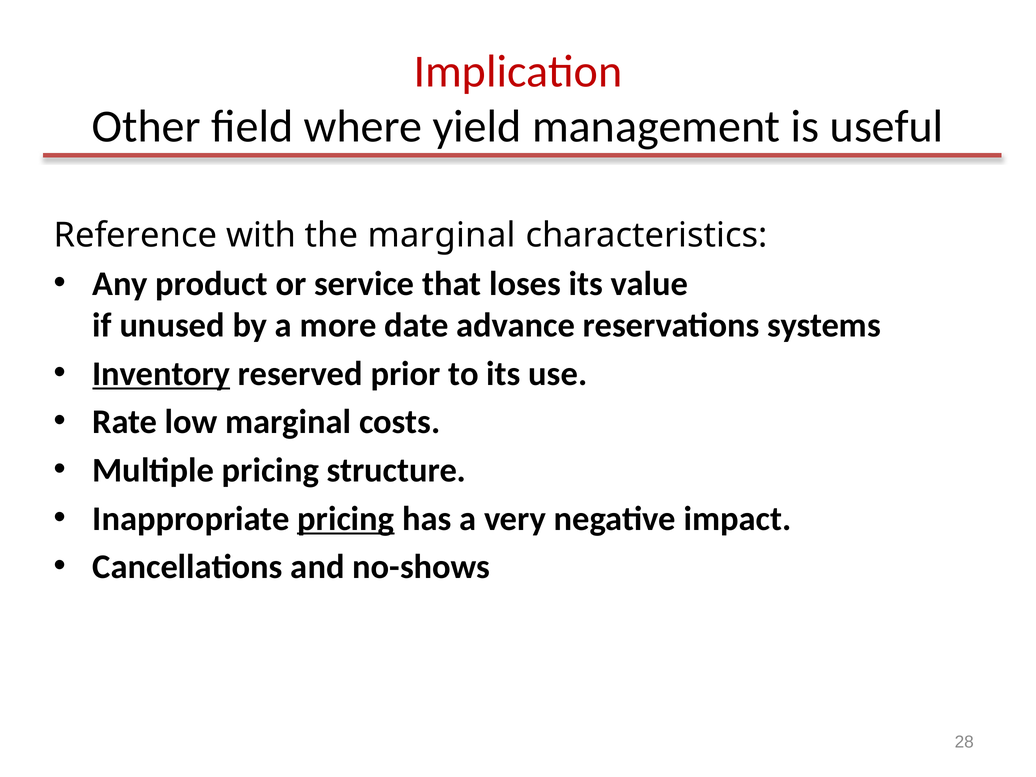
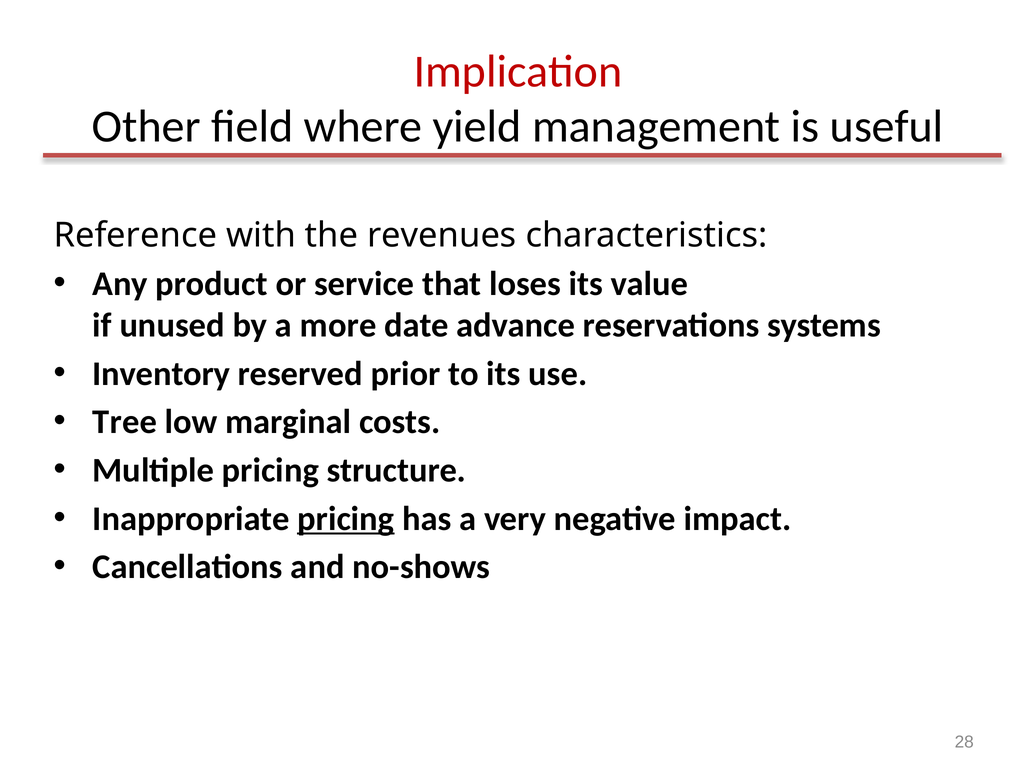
the marginal: marginal -> revenues (442, 236)
Inventory underline: present -> none (161, 374)
Rate: Rate -> Tree (125, 422)
